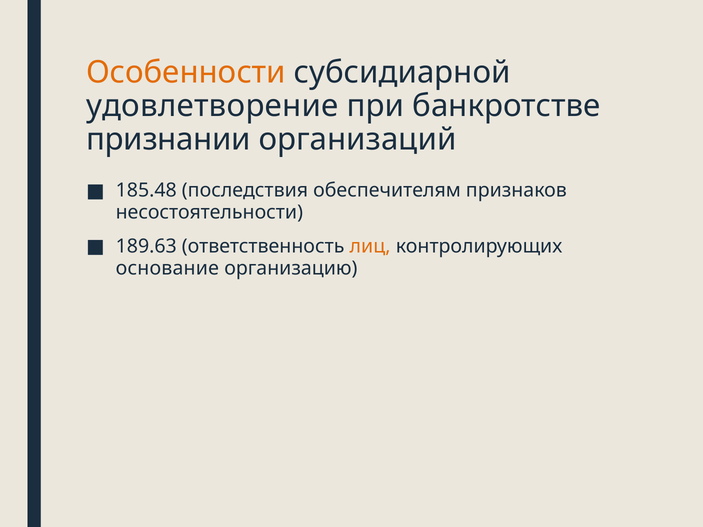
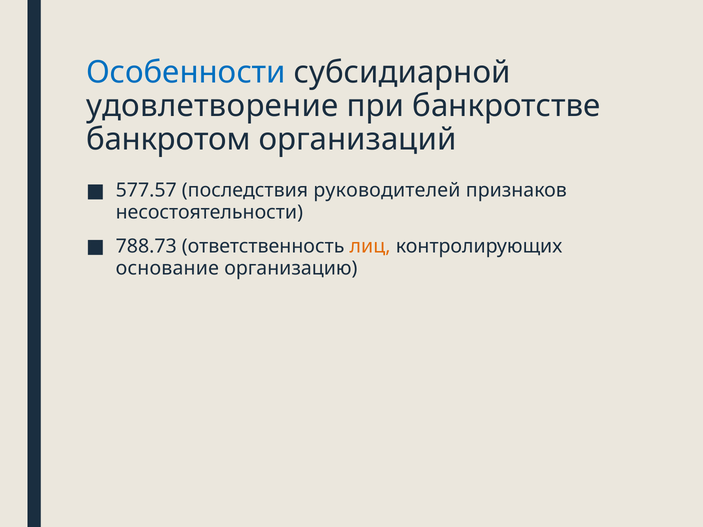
Особенности colour: orange -> blue (186, 73)
признании: признании -> банкротом (168, 139)
185.48: 185.48 -> 577.57 (146, 190)
обеспечителям: обеспечителям -> руководителей (387, 190)
189.63: 189.63 -> 788.73 (146, 246)
